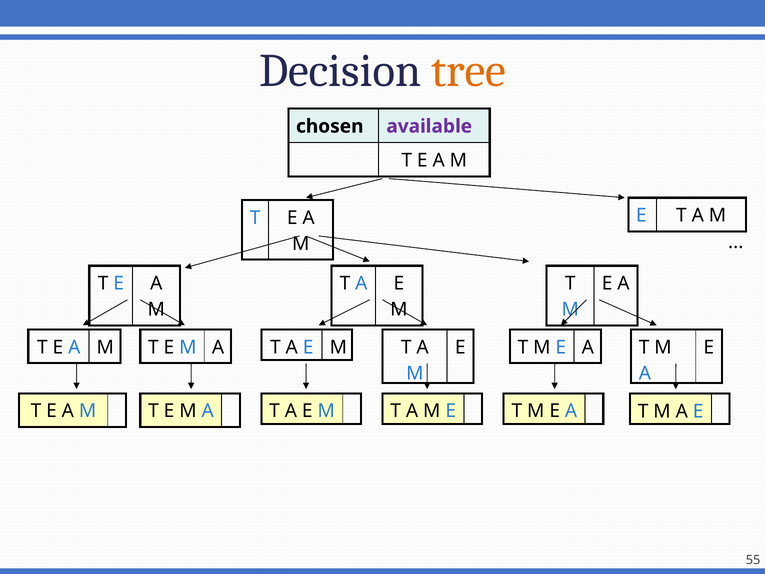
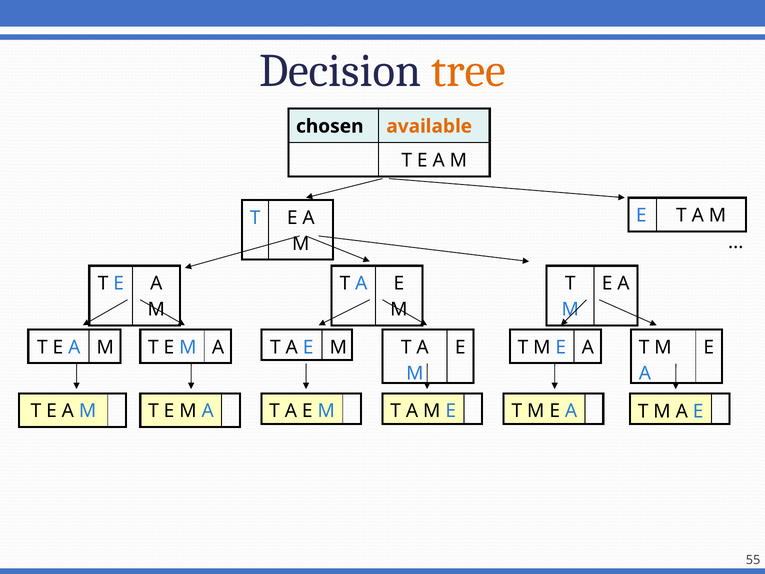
available colour: purple -> orange (429, 126)
